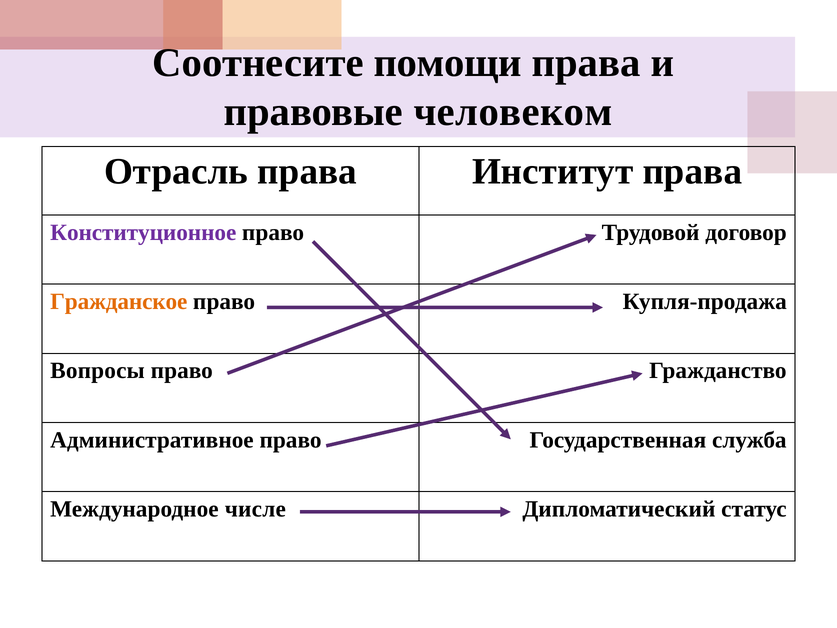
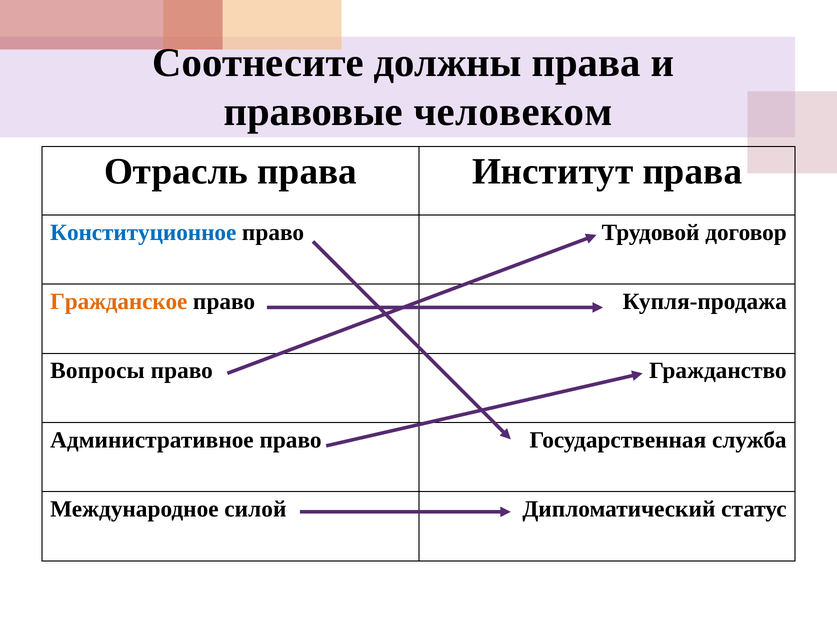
помощи: помощи -> должны (448, 63)
Конституционное colour: purple -> blue (143, 232)
числе: числе -> силой (255, 509)
